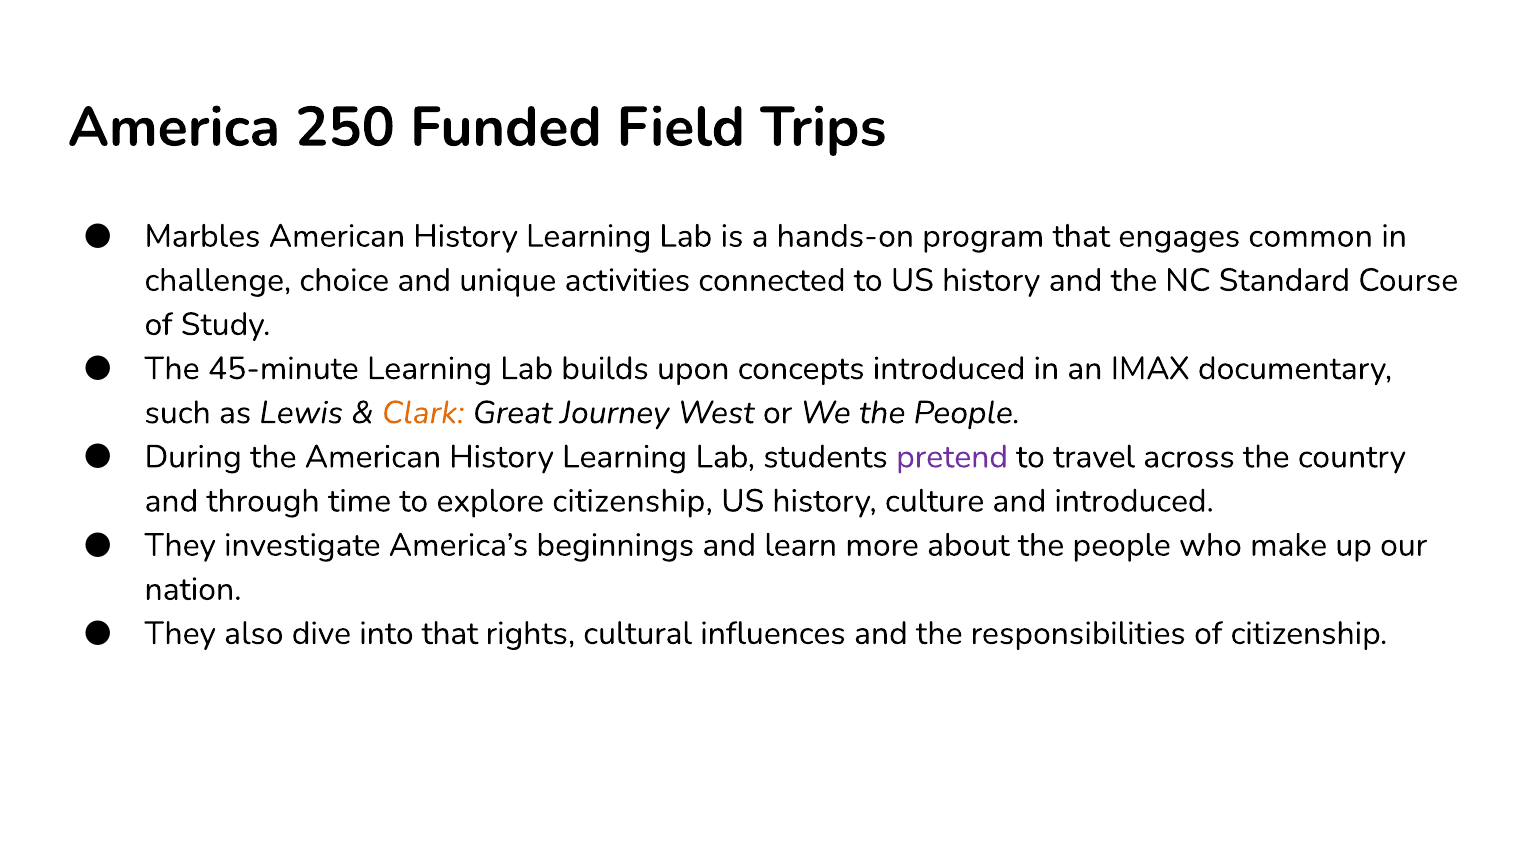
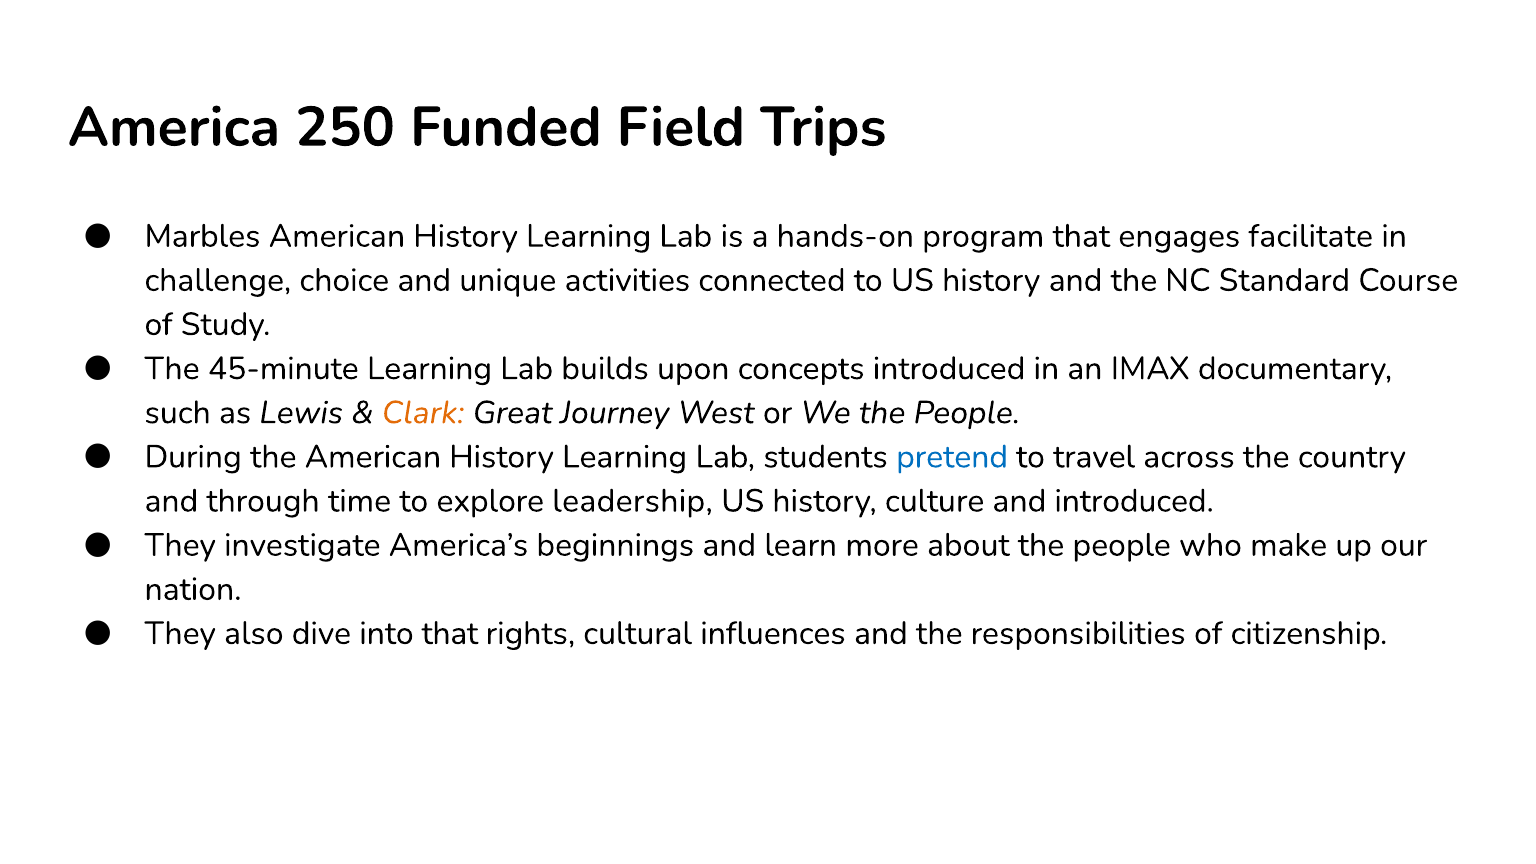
common: common -> facilitate (1311, 236)
pretend colour: purple -> blue (952, 457)
explore citizenship: citizenship -> leadership (633, 501)
